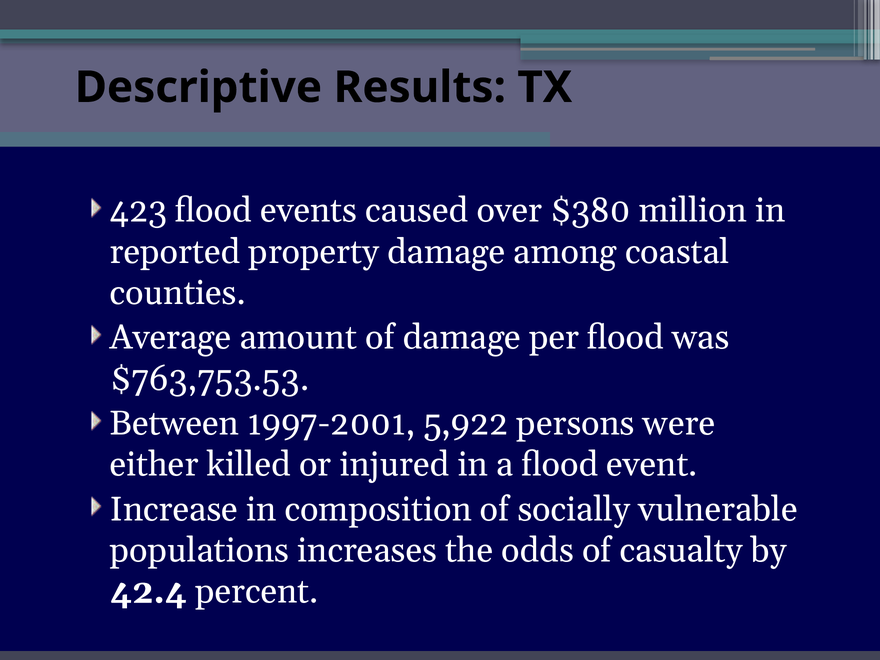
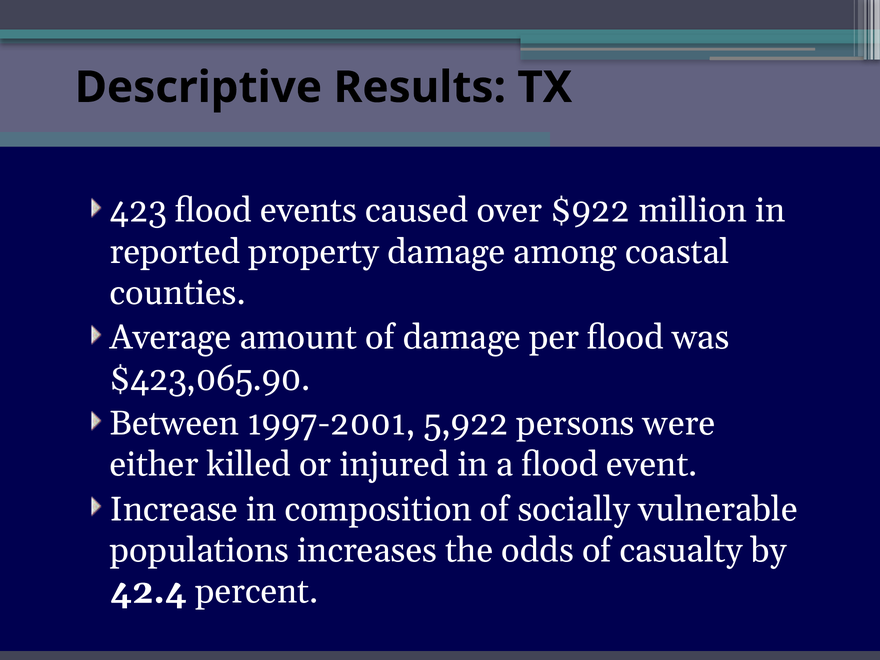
$380: $380 -> $922 (590, 211)
$763,753.53: $763,753.53 -> $423,065.90 (210, 379)
